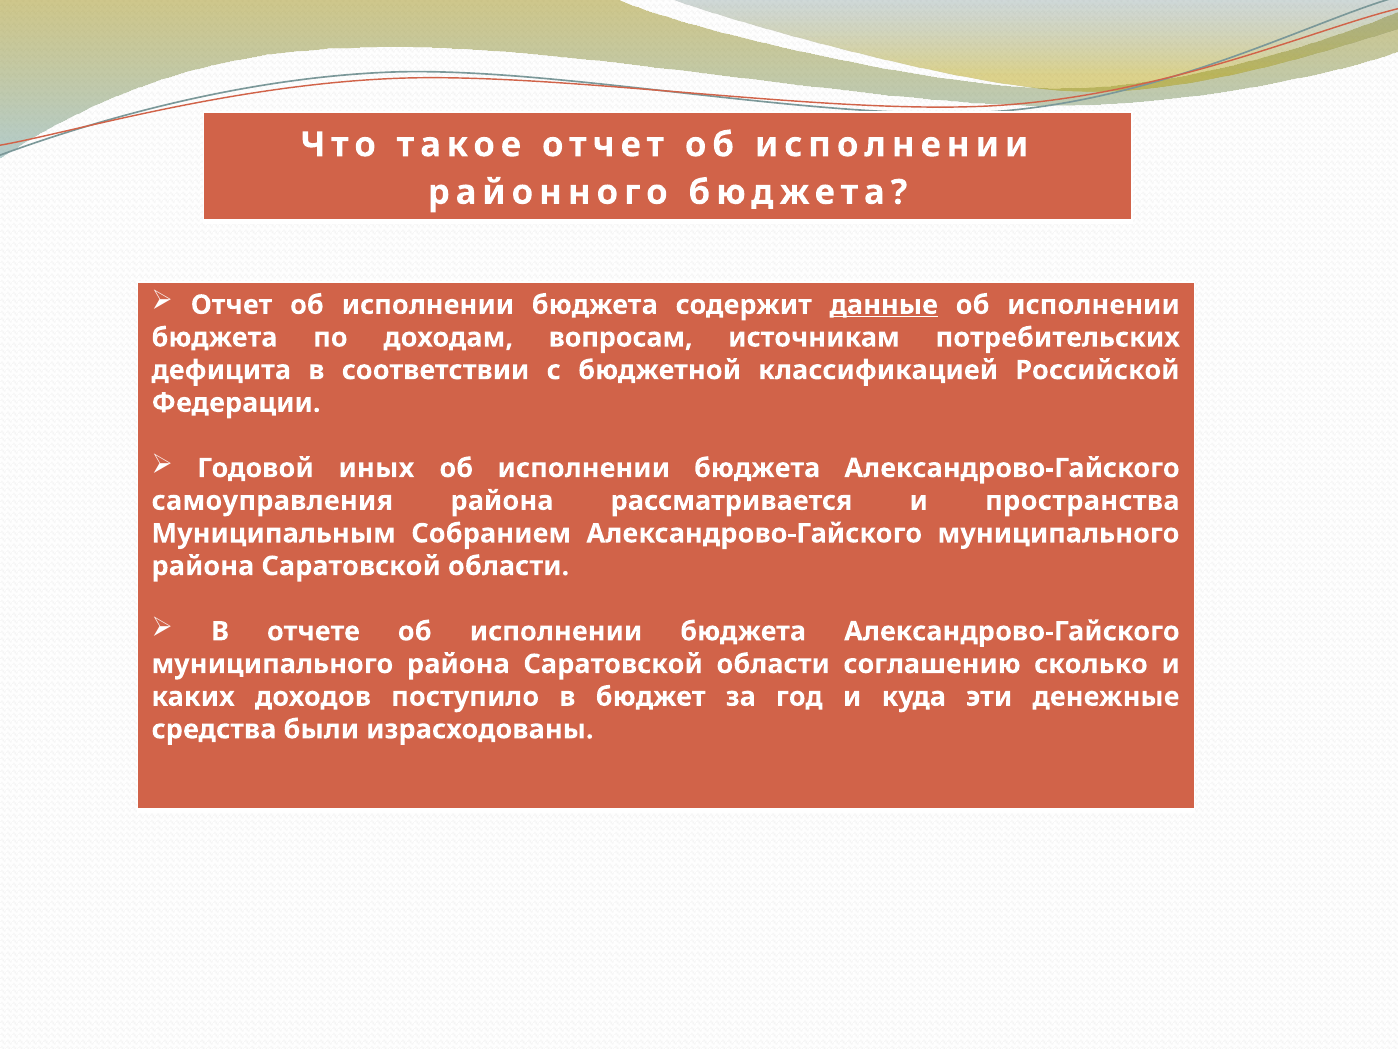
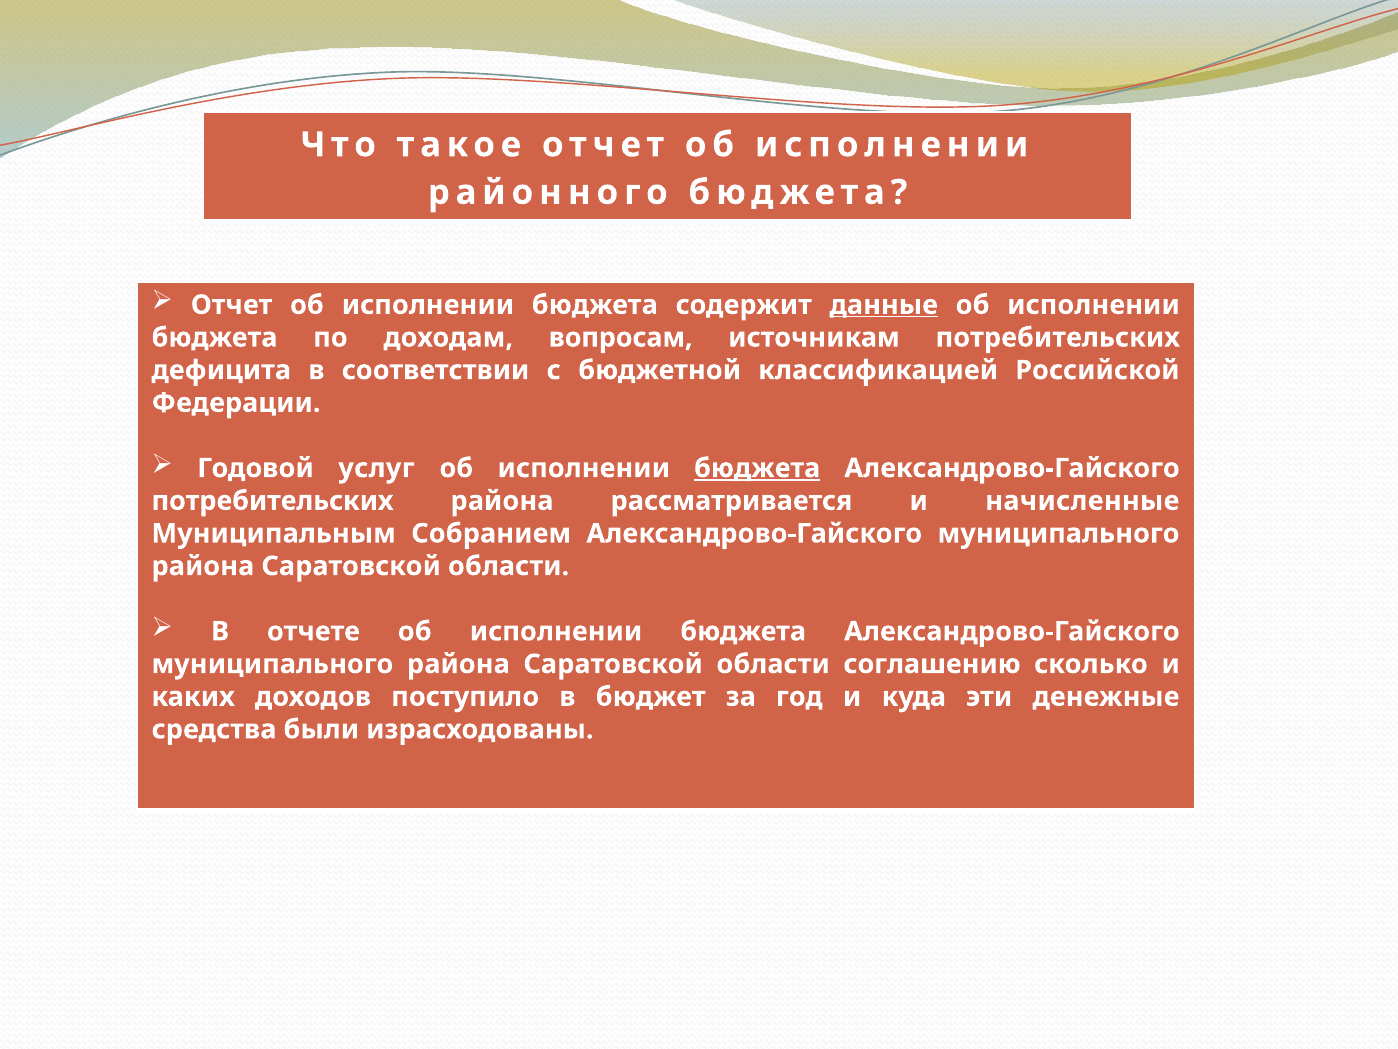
иных: иных -> услуг (376, 468)
бюджета underline: none -> present (757, 468)
самоуправления: самоуправления -> потребительских (272, 501)
пространства: пространства -> начисленные (1082, 501)
